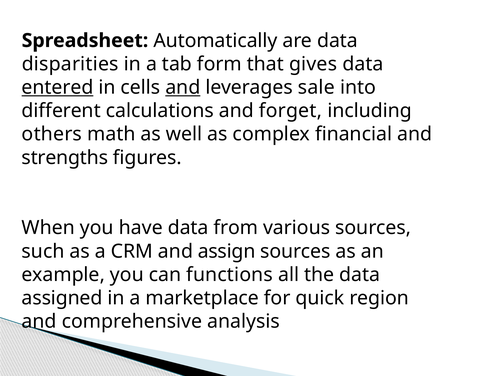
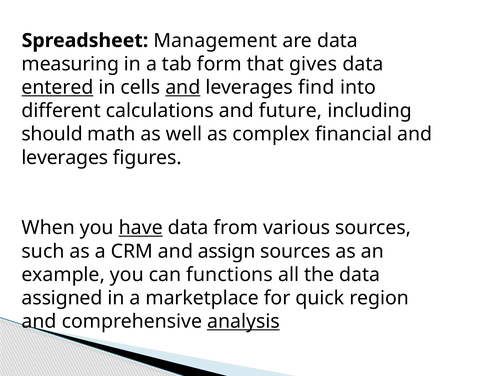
Automatically: Automatically -> Management (215, 41)
disparities: disparities -> measuring (70, 64)
sale: sale -> find (316, 88)
forget: forget -> future (290, 111)
others: others -> should (52, 134)
strengths: strengths -> leverages (65, 158)
have underline: none -> present (141, 228)
analysis underline: none -> present (243, 322)
